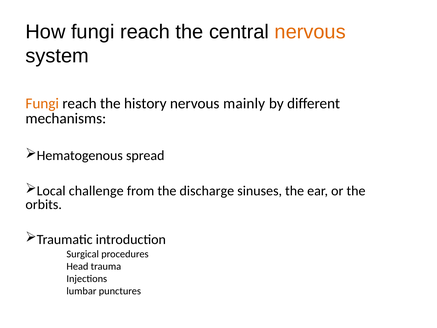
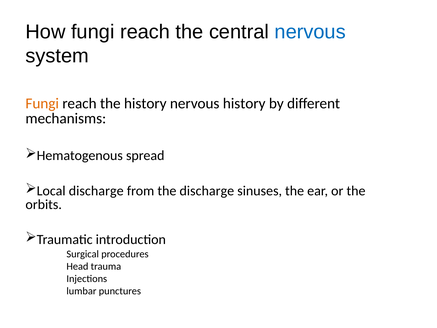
nervous colour: orange -> blue (310, 32)
nervous mainly: mainly -> history (244, 104)
Local challenge: challenge -> discharge (96, 191)
